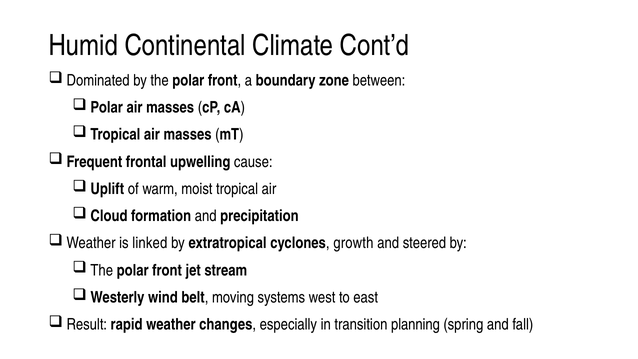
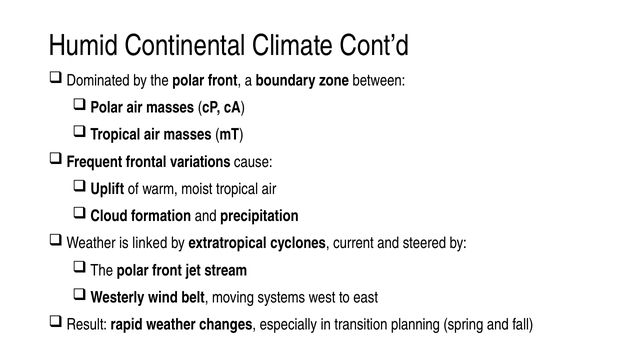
upwelling: upwelling -> variations (200, 162)
growth: growth -> current (353, 243)
